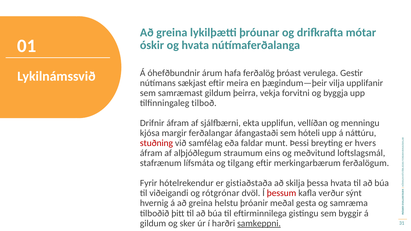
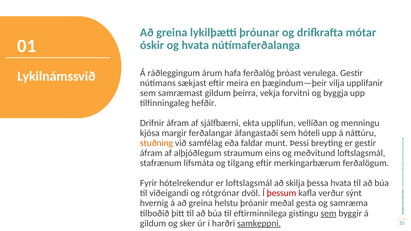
óhefðbundnir: óhefðbundnir -> ráðleggingum (174, 73)
tilboð: tilboð -> hefðir (204, 103)
stuðning colour: red -> orange (156, 143)
er hvers: hvers -> gestir (365, 143)
er gistiaðstaða: gistiaðstaða -> loftslagsmál (249, 183)
sem underline: none -> present (329, 213)
